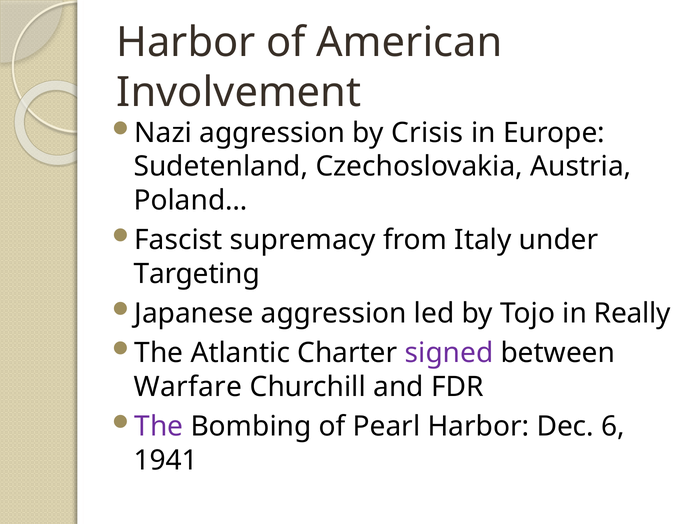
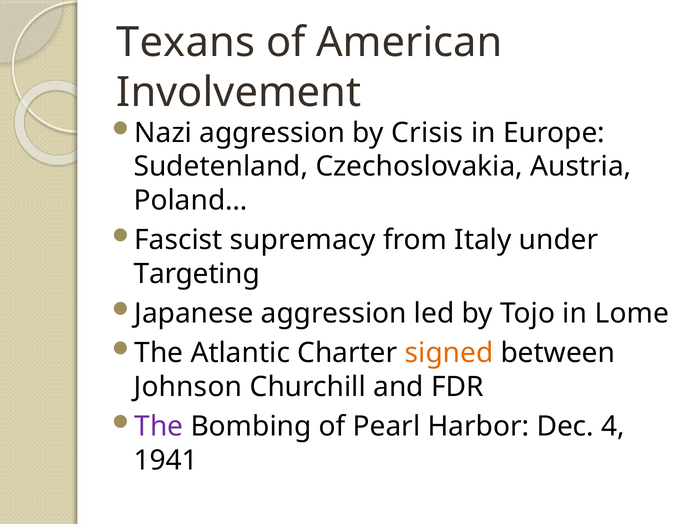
Harbor: Harbor -> Texans (186, 42)
Really: Really -> Lome (632, 313)
signed colour: purple -> orange (449, 353)
Warfare: Warfare -> Johnson (188, 386)
6: 6 -> 4 (613, 426)
